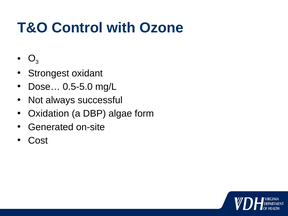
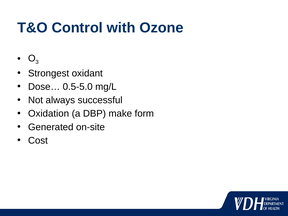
algae: algae -> make (120, 114)
